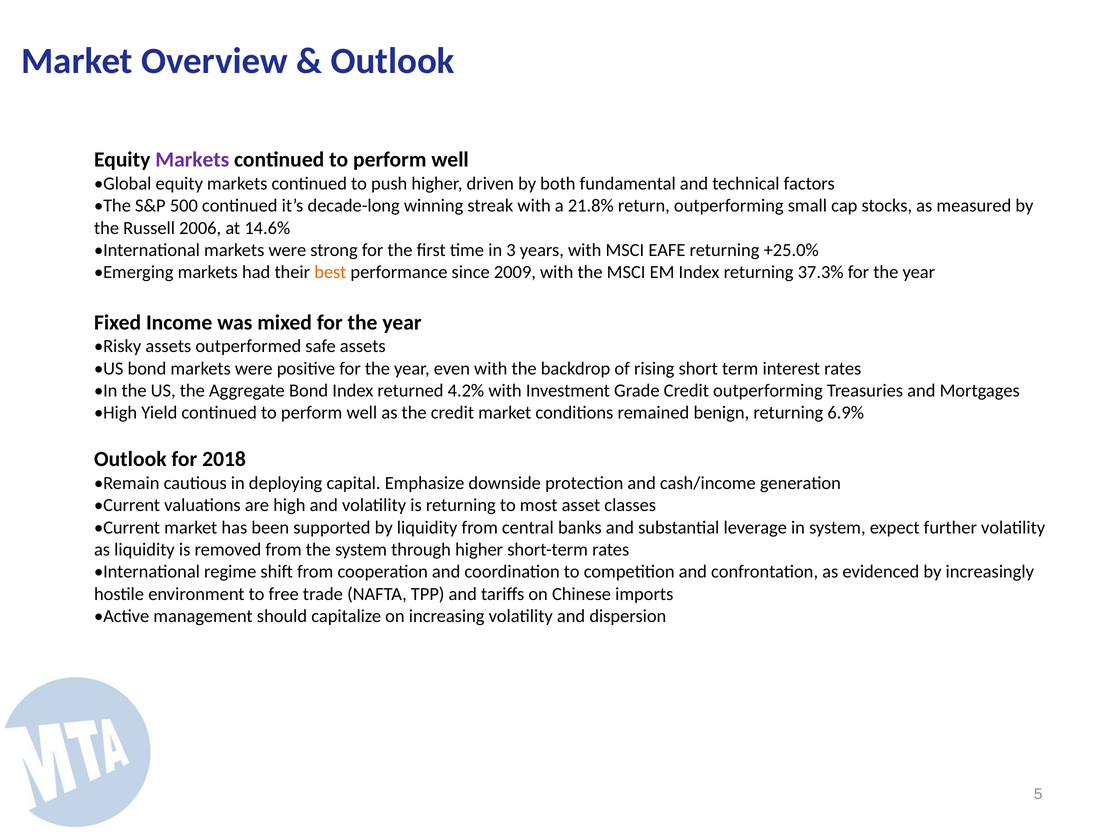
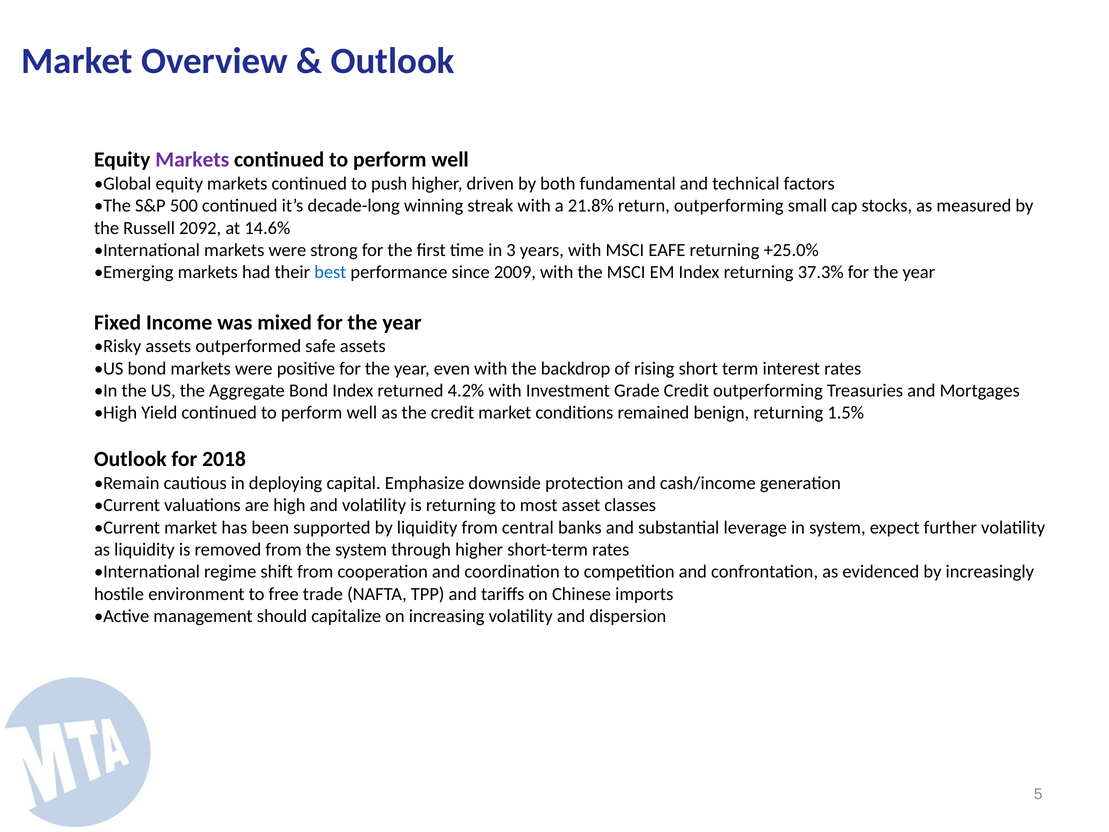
2006: 2006 -> 2092 (200, 228)
best colour: orange -> blue (330, 272)
6.9%: 6.9% -> 1.5% (846, 413)
